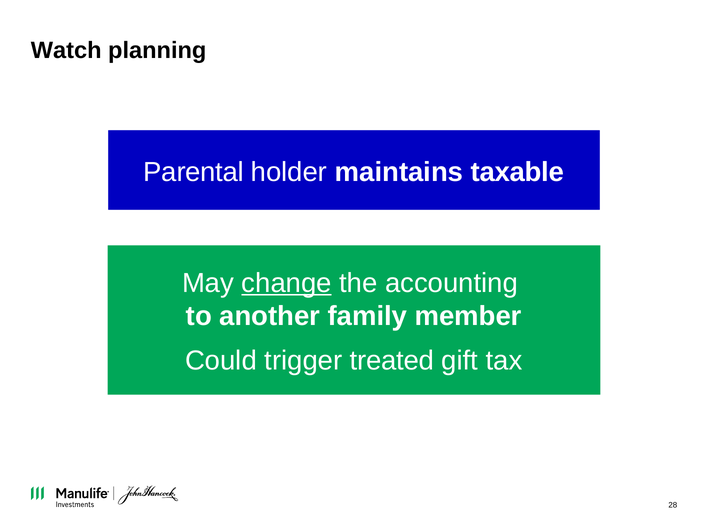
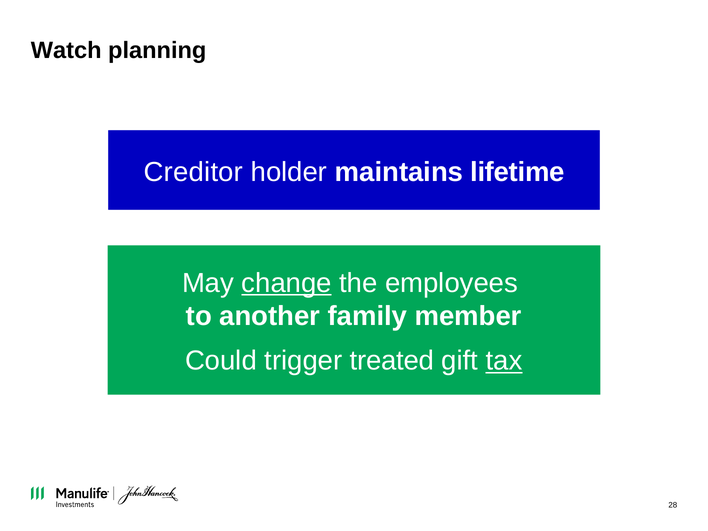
Parental: Parental -> Creditor (193, 172)
taxable: taxable -> lifetime (517, 172)
accounting: accounting -> employees (451, 283)
tax underline: none -> present (504, 361)
